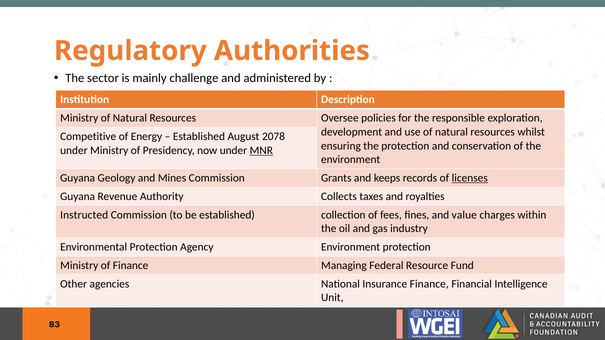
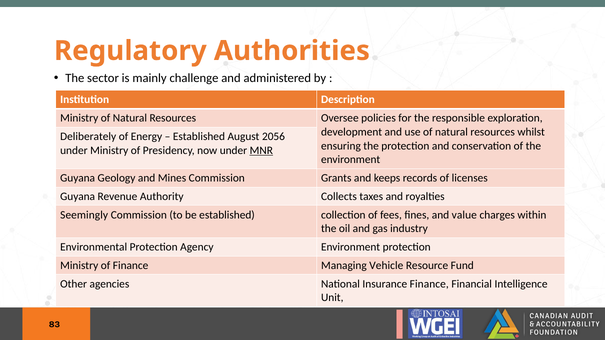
Competitive: Competitive -> Deliberately (88, 137)
2078: 2078 -> 2056 (273, 137)
licenses underline: present -> none (470, 178)
Instructed: Instructed -> Seemingly (84, 215)
Federal: Federal -> Vehicle (386, 266)
